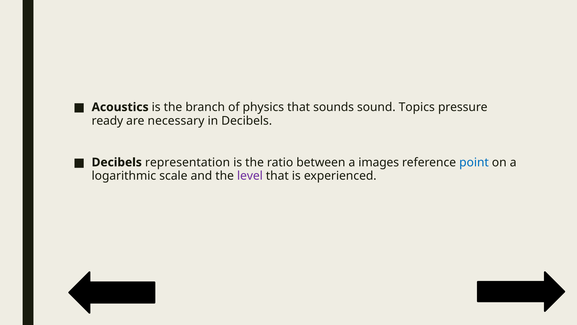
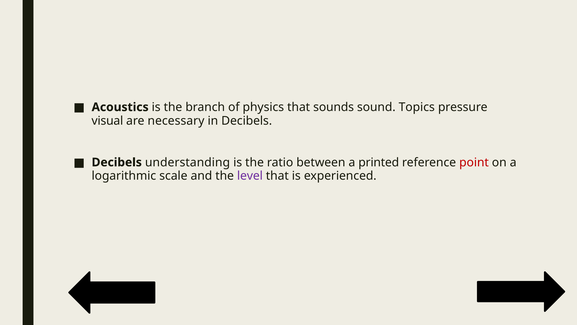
ready: ready -> visual (107, 121)
representation: representation -> understanding (187, 162)
images: images -> printed (379, 162)
point colour: blue -> red (474, 162)
